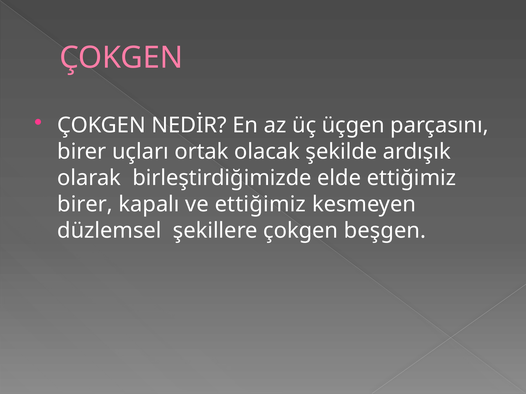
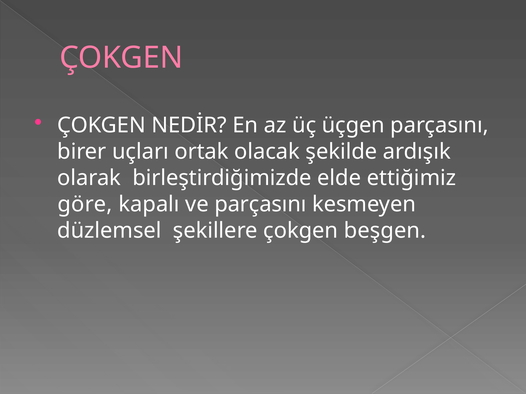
birer: birer -> göre (85, 204)
ve ettiğimiz: ettiğimiz -> parçasını (260, 204)
